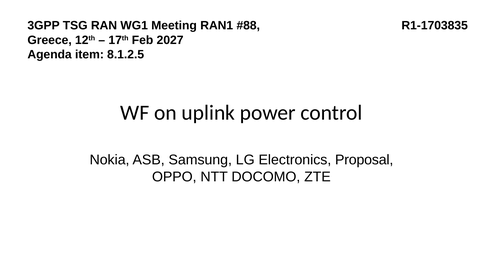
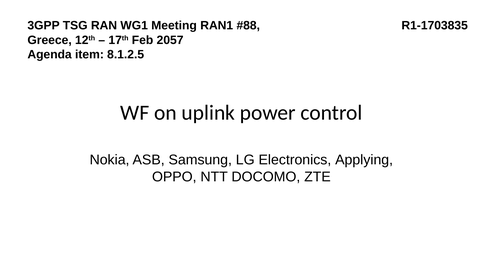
2027: 2027 -> 2057 (170, 40)
Proposal: Proposal -> Applying (364, 160)
